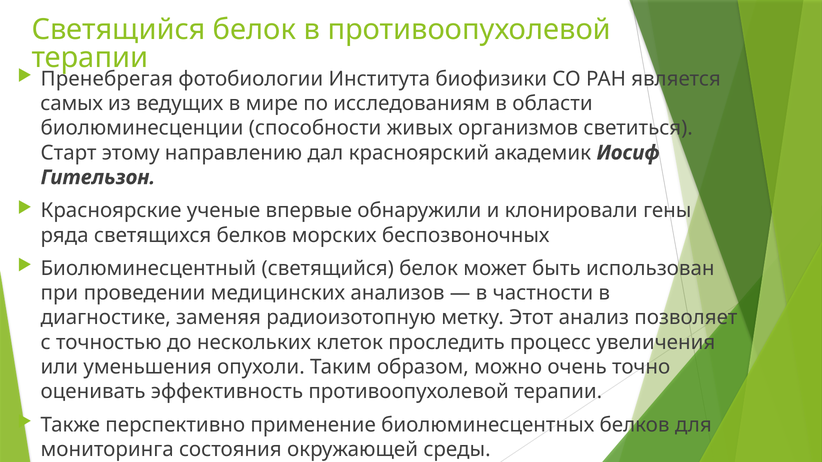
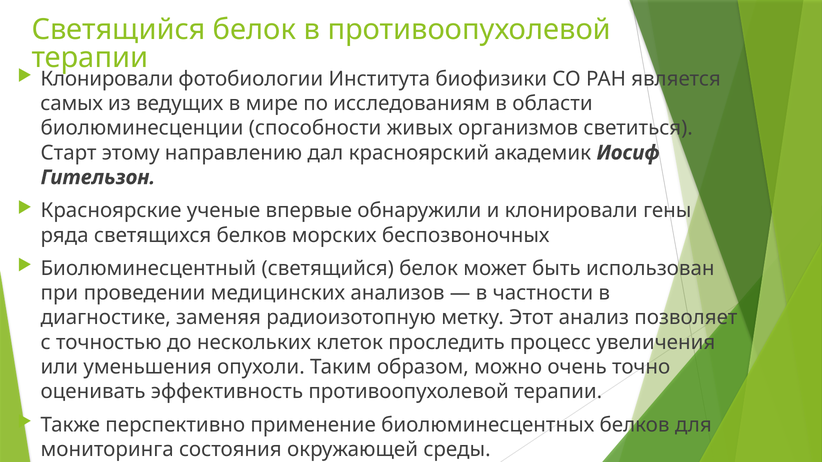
Пренебрегая: Пренебрегая -> Клонировали (107, 79)
